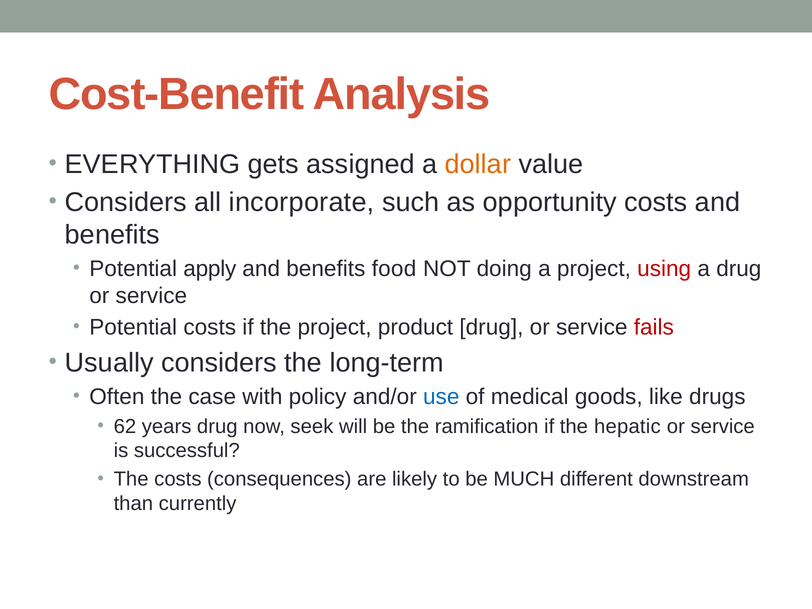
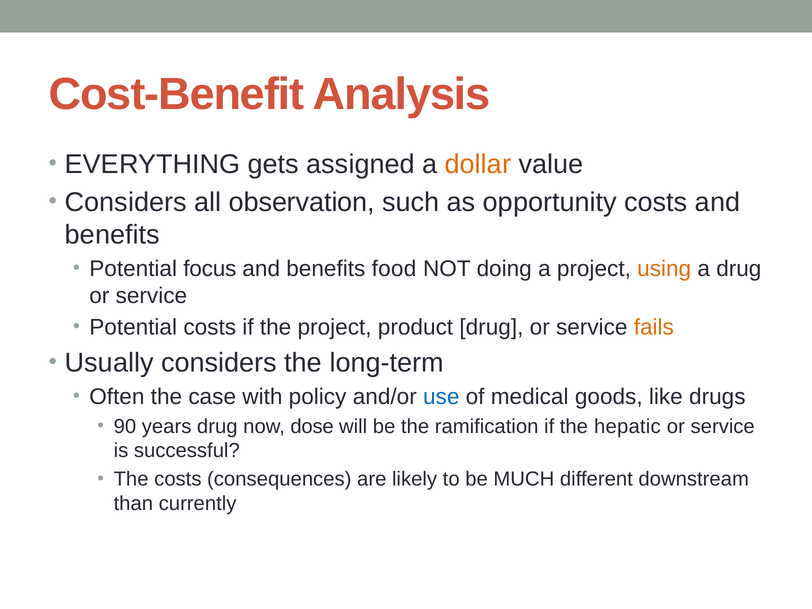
incorporate: incorporate -> observation (302, 202)
apply: apply -> focus (210, 269)
using colour: red -> orange (664, 269)
fails colour: red -> orange (654, 327)
62: 62 -> 90 (125, 426)
seek: seek -> dose (312, 426)
